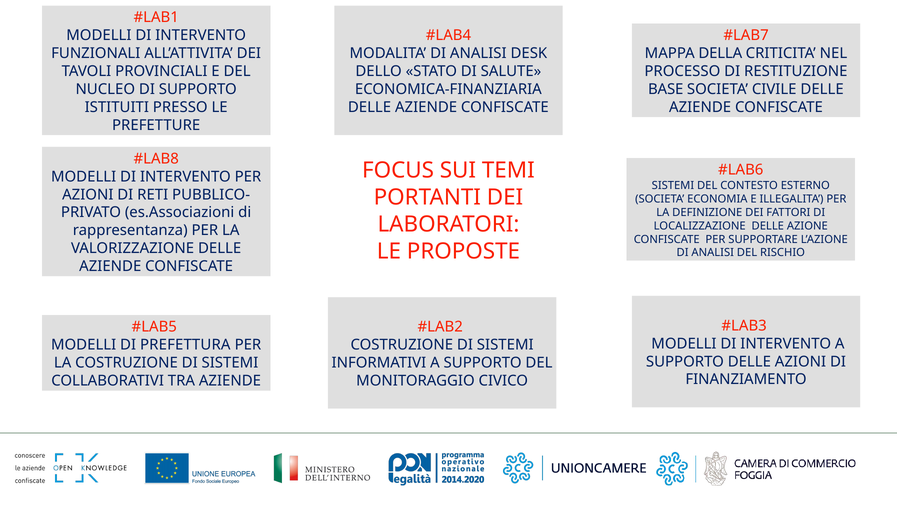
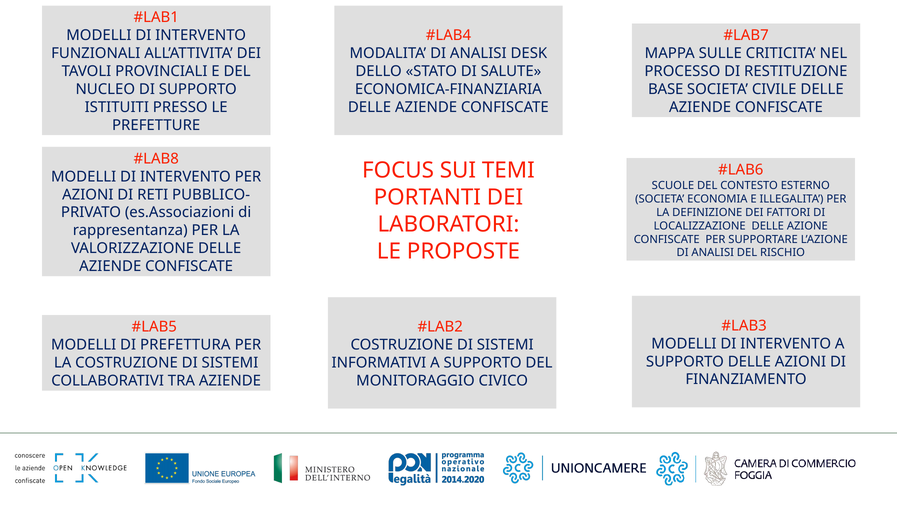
DELLA: DELLA -> SULLE (720, 53)
SISTEMI: SISTEMI -> SCUOLE (673, 185)
